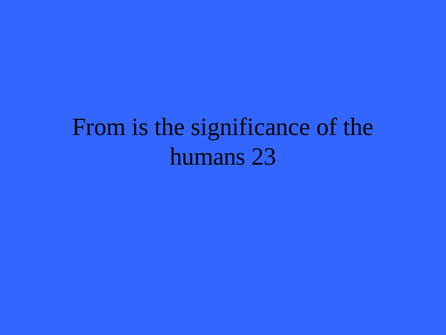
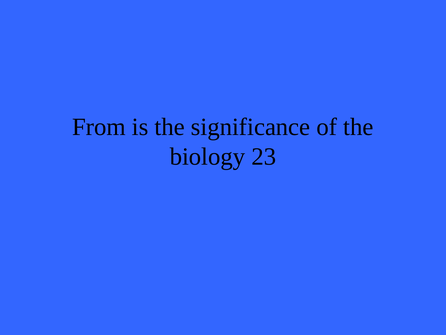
humans: humans -> biology (208, 156)
